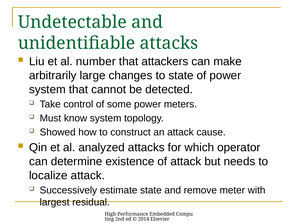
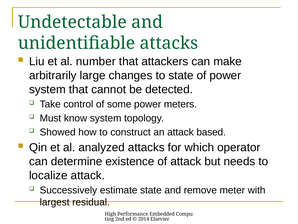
cause: cause -> based (211, 132)
